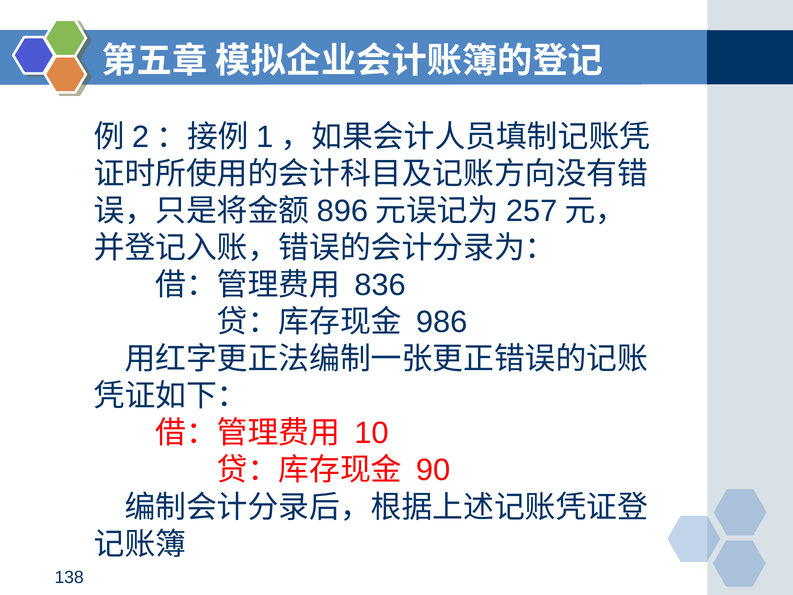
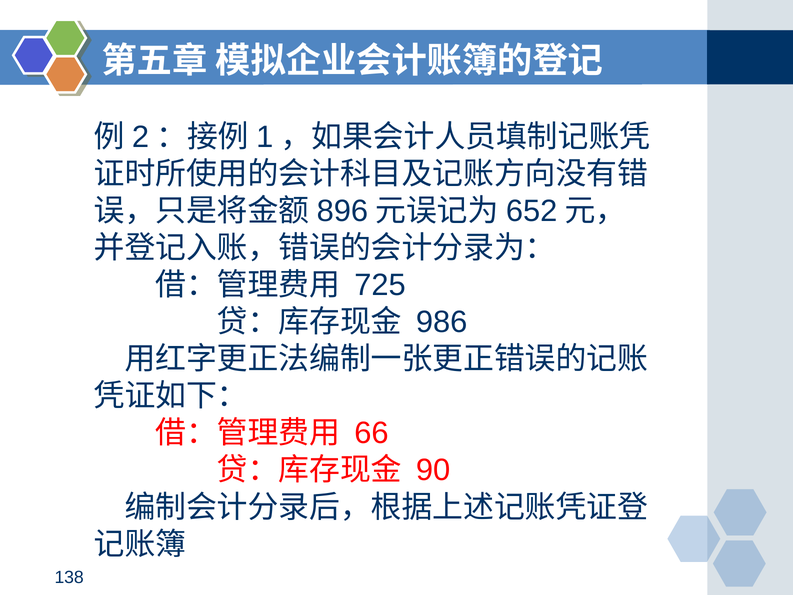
257: 257 -> 652 (532, 211)
836: 836 -> 725 (380, 285)
10: 10 -> 66 (371, 433)
